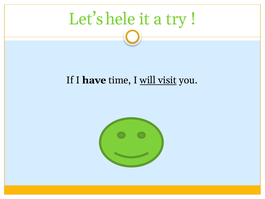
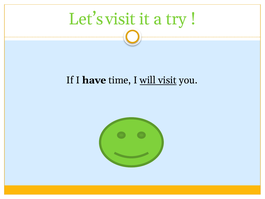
Let’s hele: hele -> visit (120, 19)
